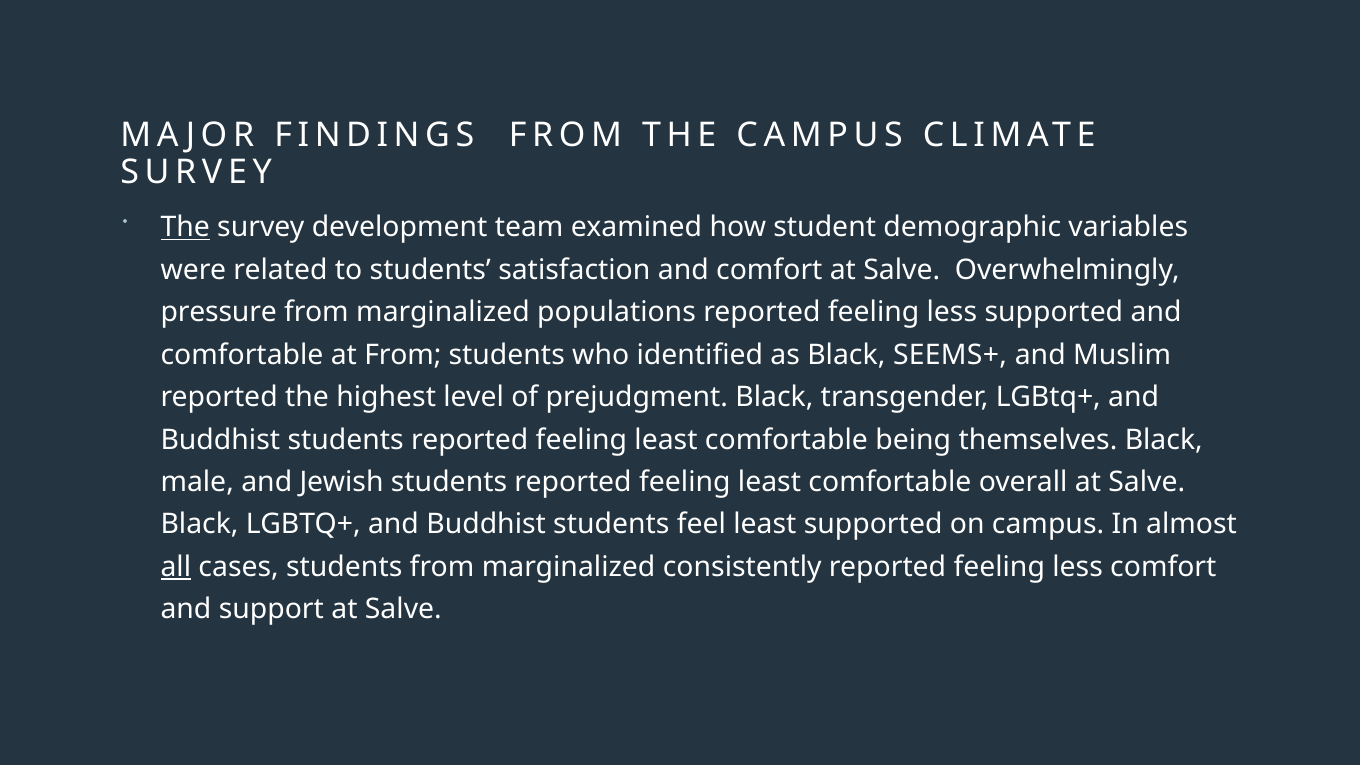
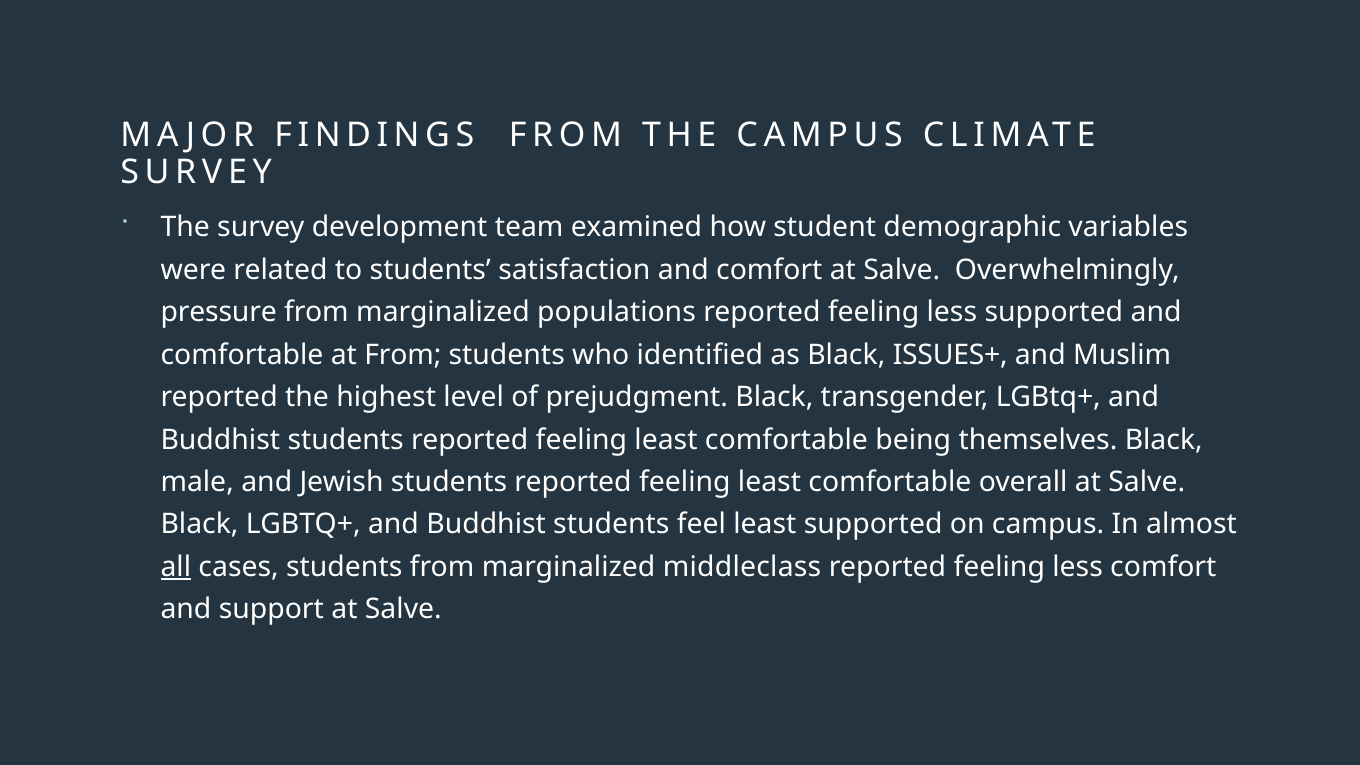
The underline: present -> none (185, 227)
SEEMS+: SEEMS+ -> ISSUES+ (950, 355)
consistently: consistently -> middleclass (742, 567)
